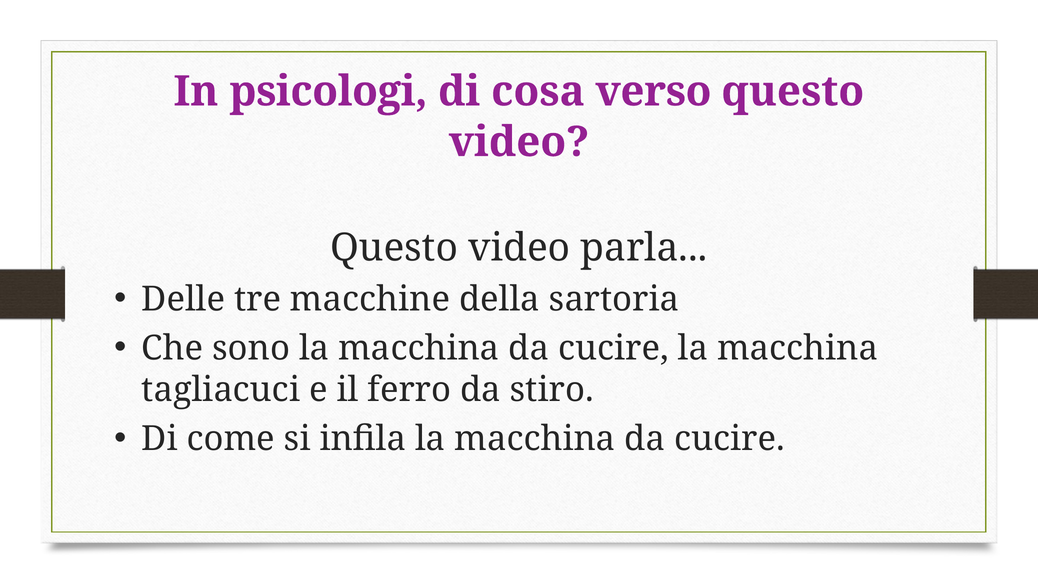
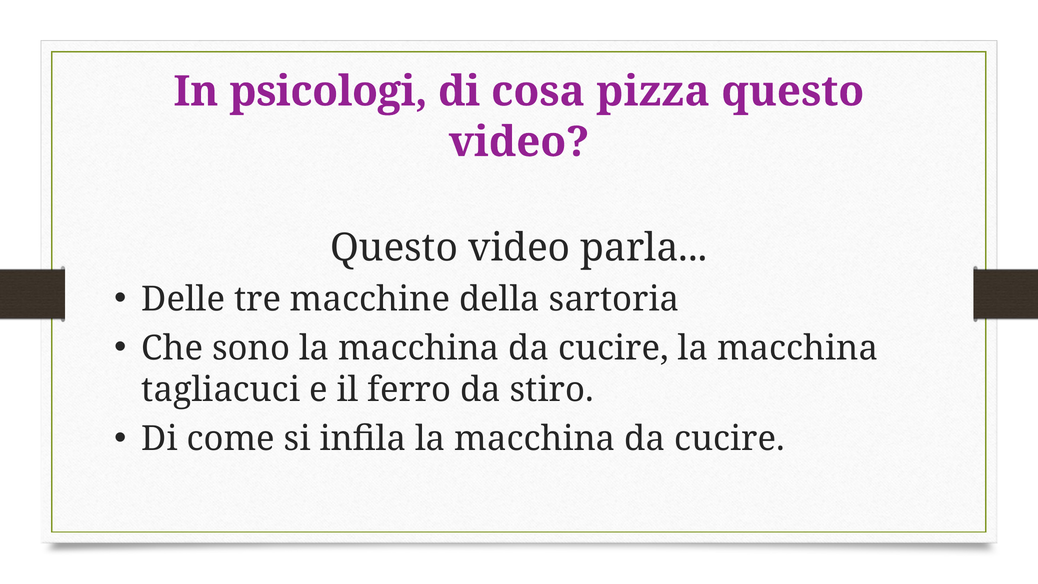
verso: verso -> pizza (653, 91)
